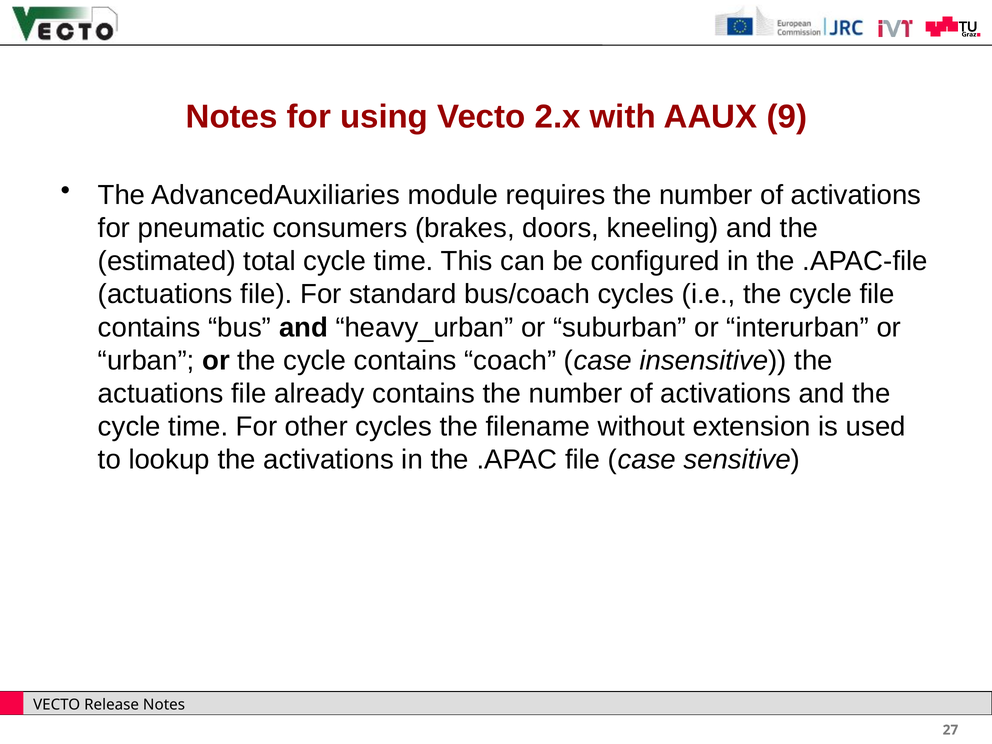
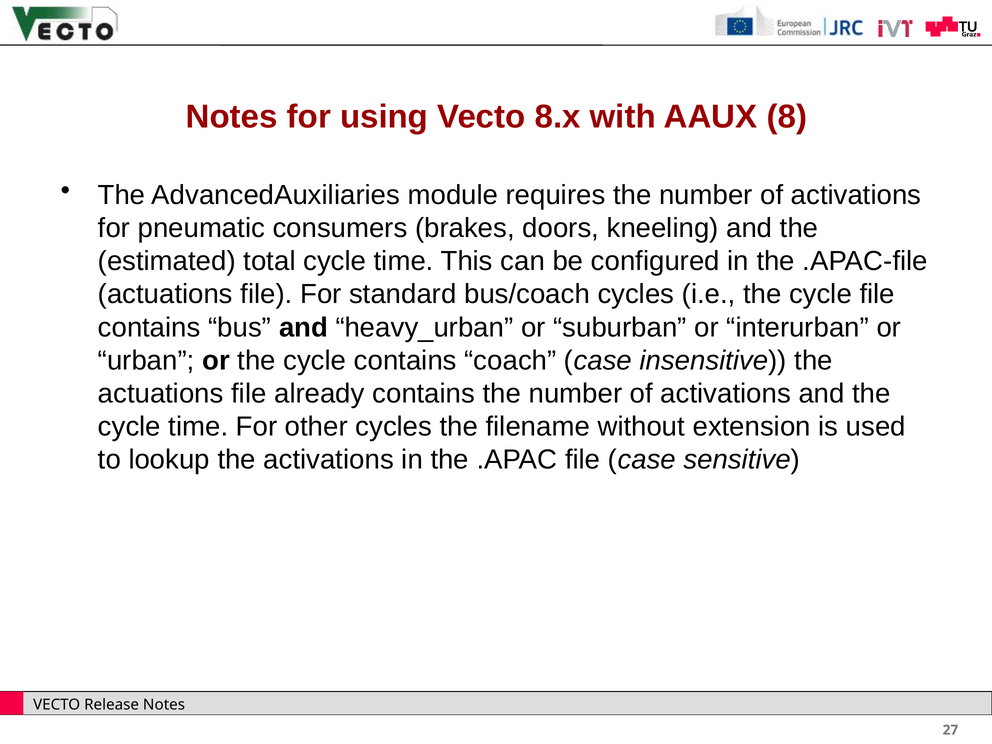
2.x: 2.x -> 8.x (558, 117)
9: 9 -> 8 (787, 117)
